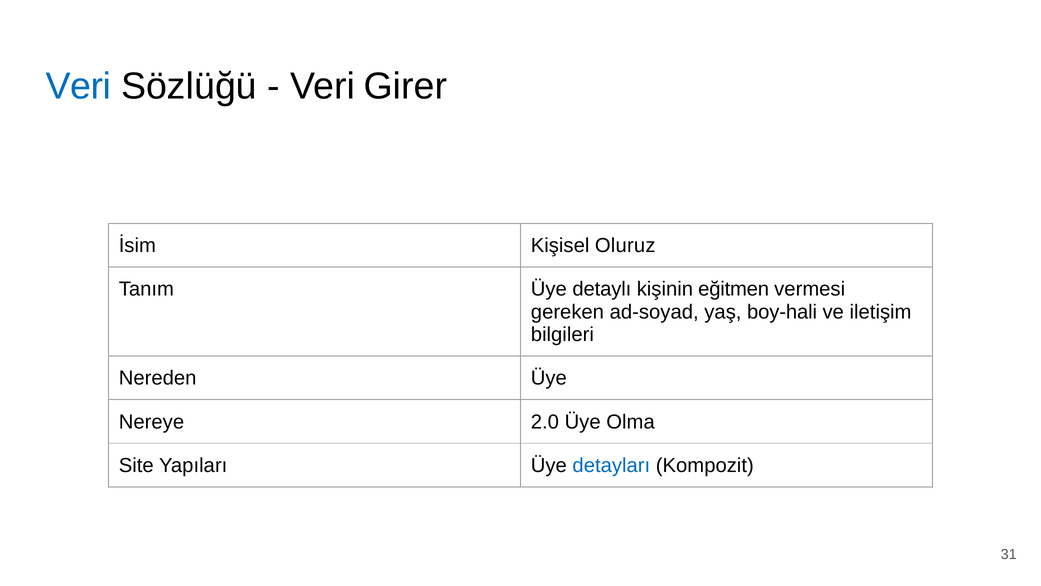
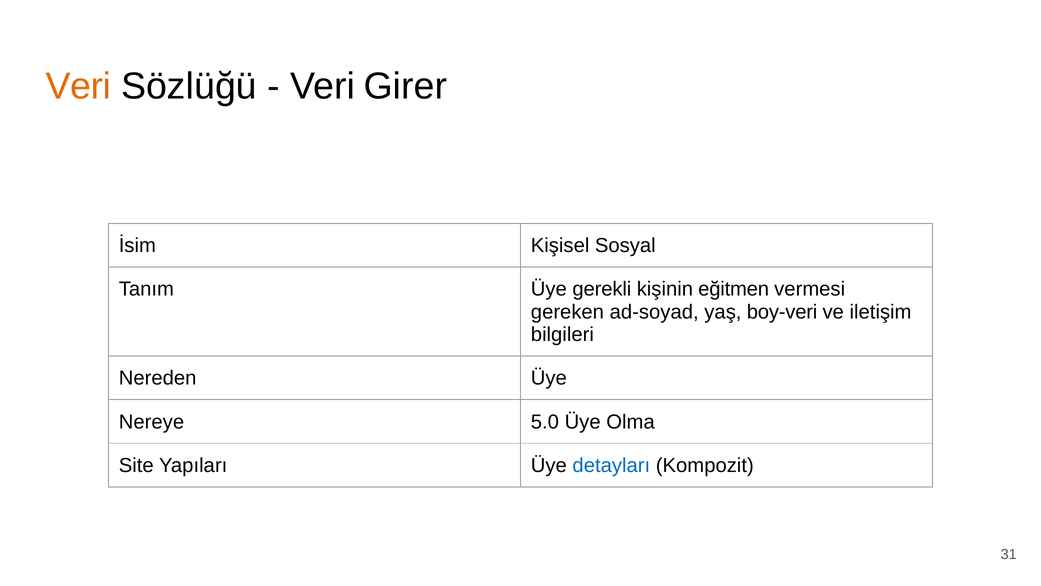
Veri colour: blue -> orange (78, 86)
Oluruz: Oluruz -> Sosyal (625, 245)
detaylı: detaylı -> gerekli (602, 289)
boy-hali: boy-hali -> boy-veri (782, 312)
2.0: 2.0 -> 5.0 (545, 422)
